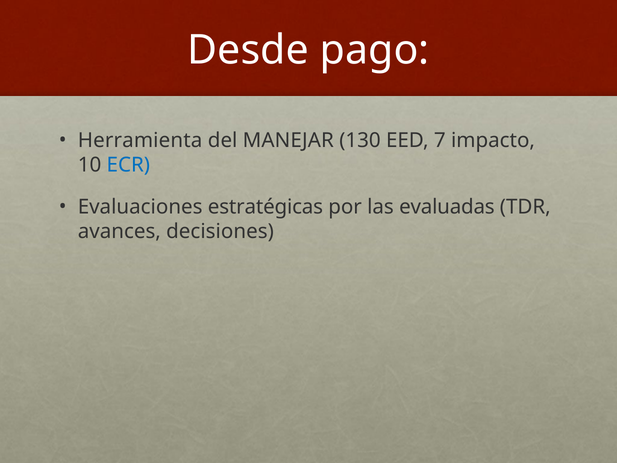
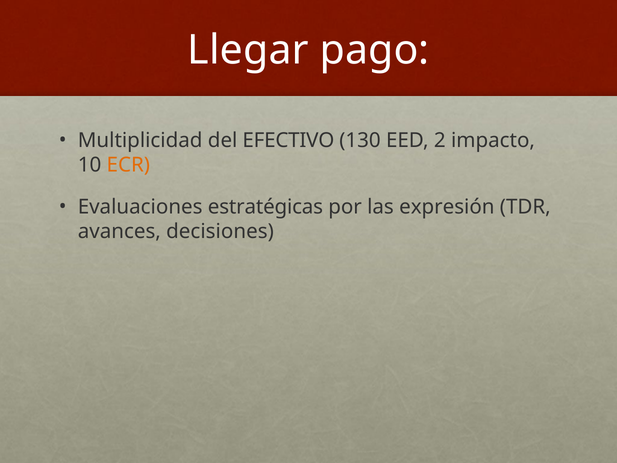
Desde: Desde -> Llegar (248, 50)
Herramienta: Herramienta -> Multiplicidad (140, 140)
MANEJAR: MANEJAR -> EFECTIVO (288, 140)
7: 7 -> 2 (440, 140)
ECR colour: blue -> orange (128, 165)
evaluadas: evaluadas -> expresión (447, 207)
